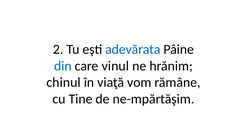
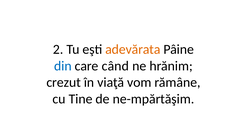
adevărata colour: blue -> orange (133, 49)
vinul: vinul -> când (115, 66)
chinul: chinul -> crezut (64, 82)
